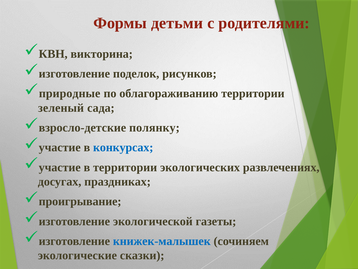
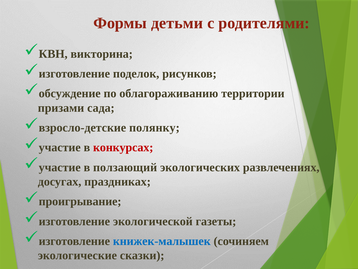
природные: природные -> обсуждение (70, 93)
зеленый: зеленый -> призами (61, 108)
конкурсах colour: blue -> red (123, 147)
в территории: территории -> ползающий (125, 167)
